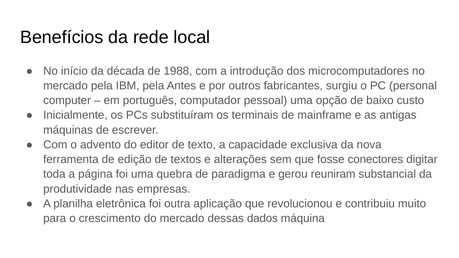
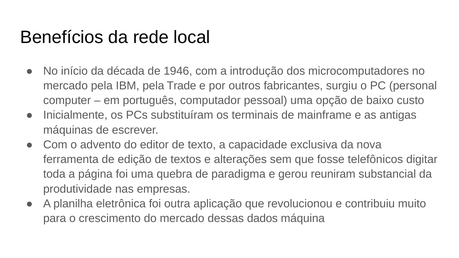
1988: 1988 -> 1946 (178, 71)
Antes: Antes -> Trade (181, 86)
conectores: conectores -> telefônicos (375, 160)
